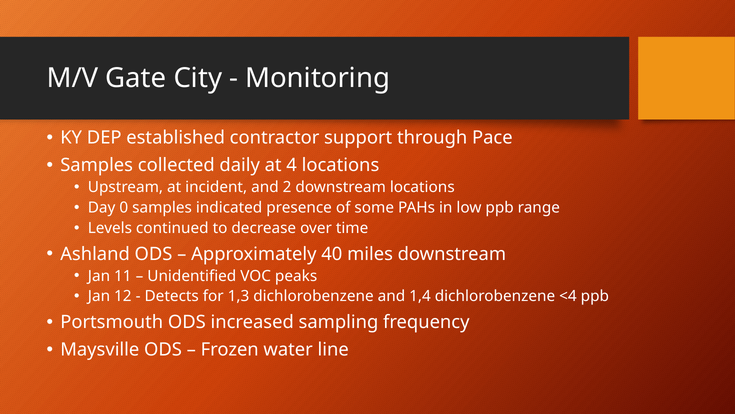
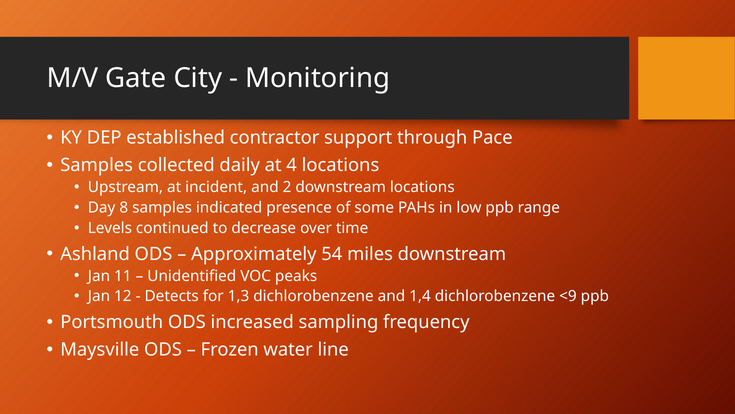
0: 0 -> 8 (124, 207)
40: 40 -> 54 (332, 254)
<4: <4 -> <9 (568, 296)
